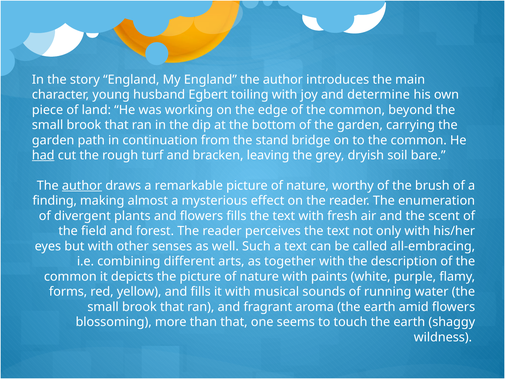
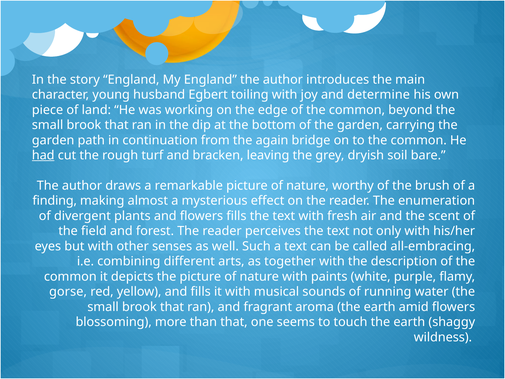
stand: stand -> again (272, 140)
author underline: present -> none (82, 186)
forms: forms -> gorse (68, 292)
